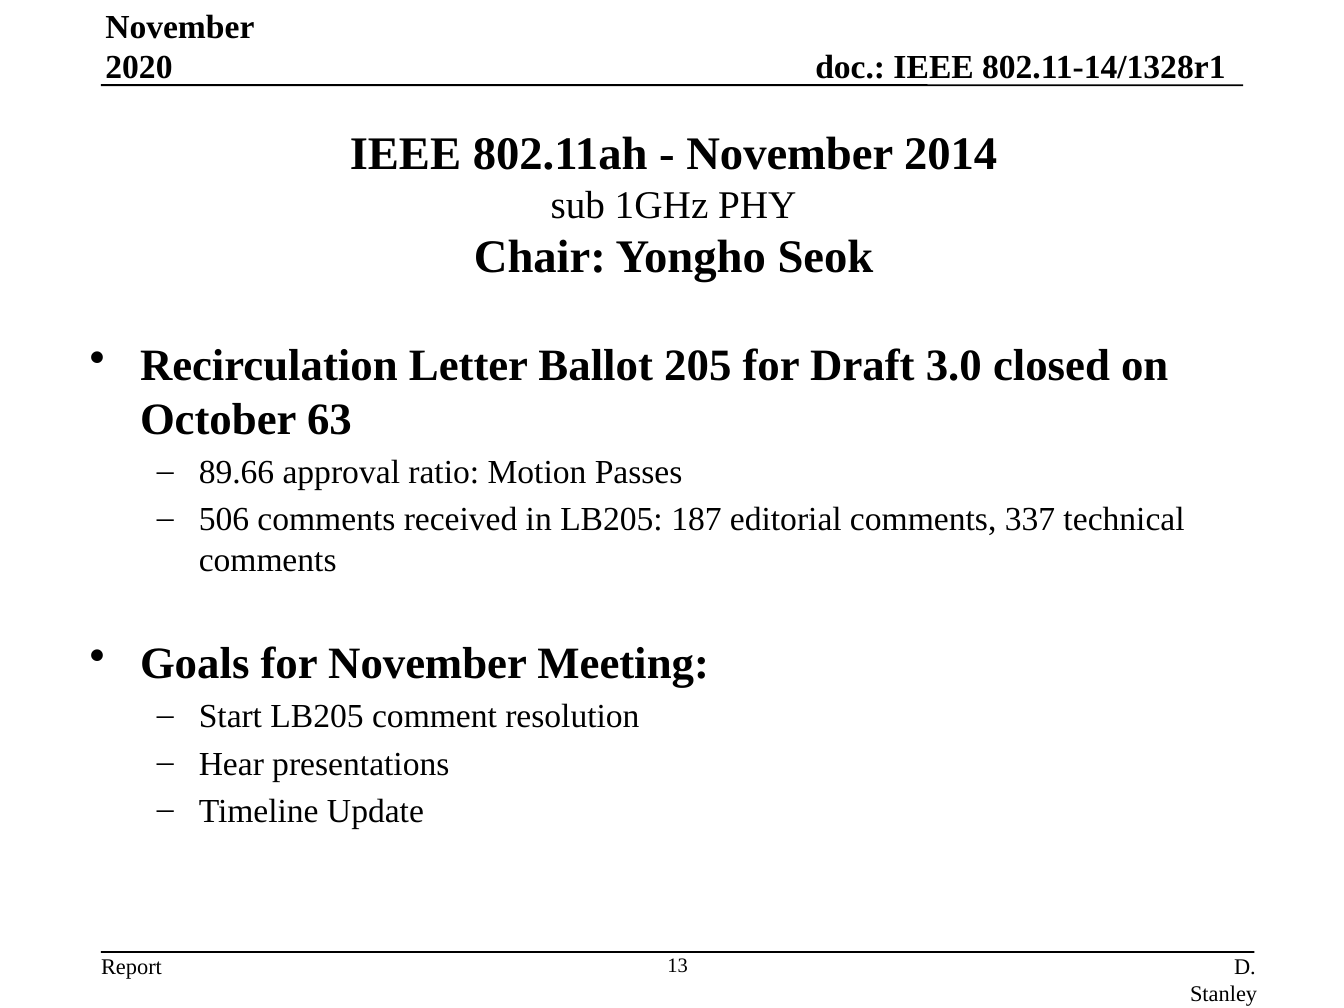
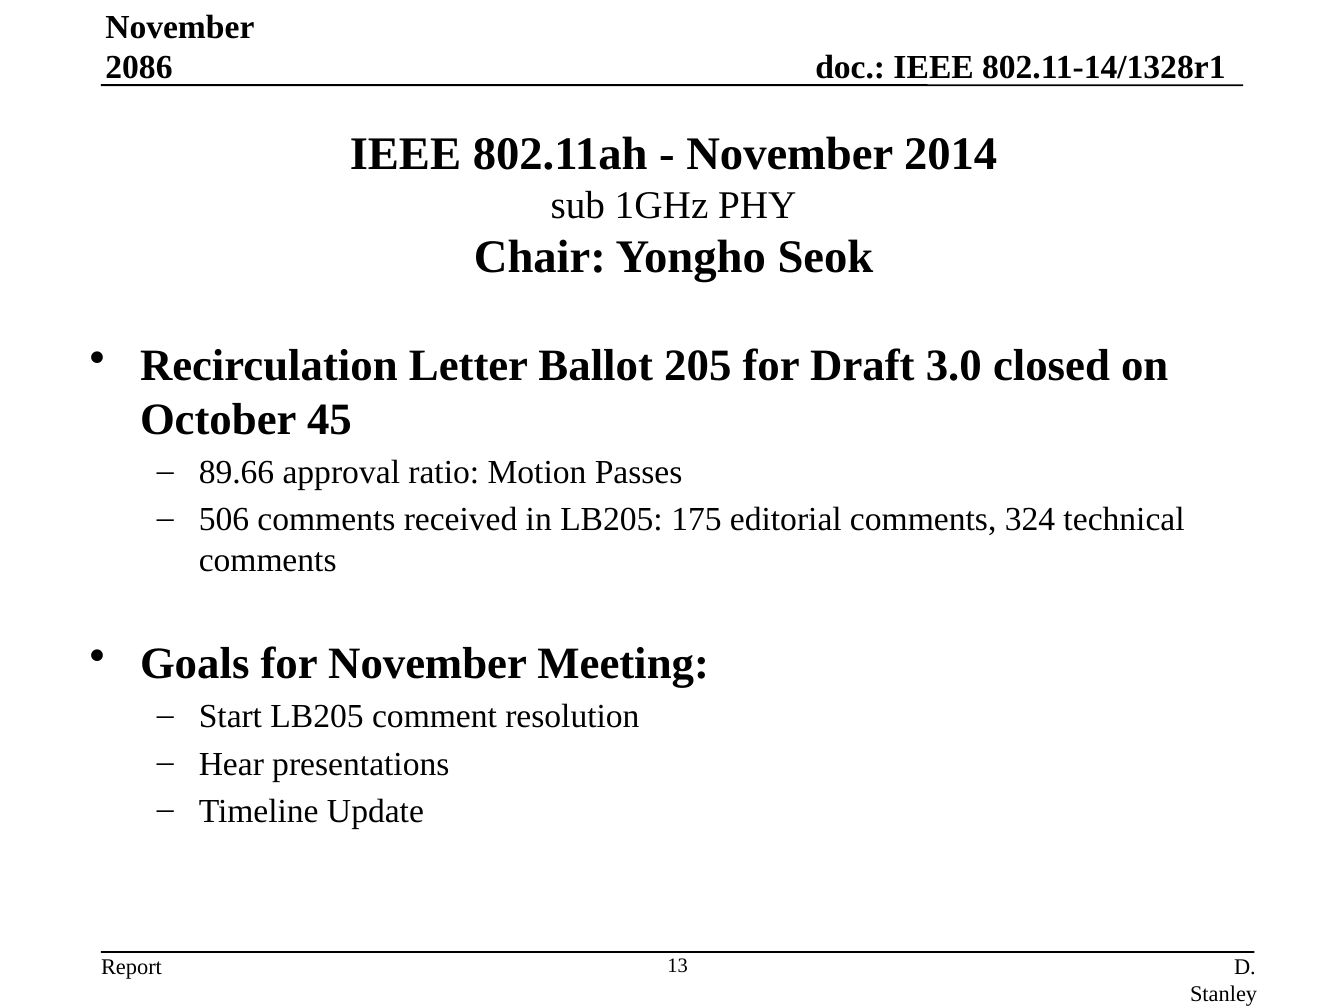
2020: 2020 -> 2086 (139, 68)
63: 63 -> 45 (329, 420)
187: 187 -> 175 (696, 520)
337: 337 -> 324 (1030, 520)
